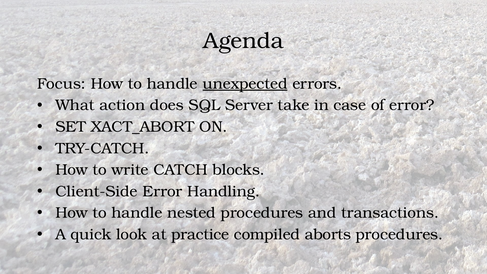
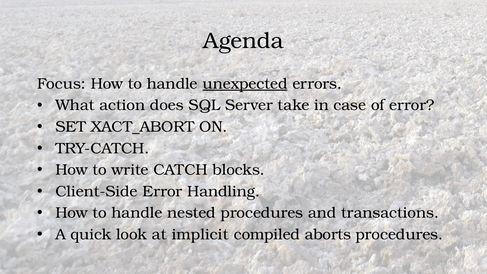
practice: practice -> implicit (200, 234)
